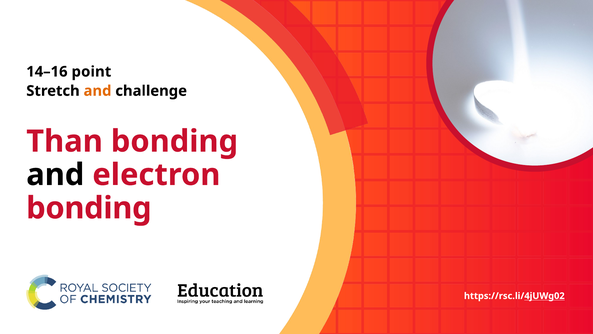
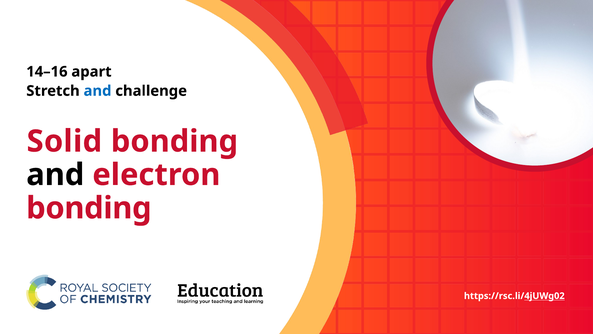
point: point -> apart (91, 72)
and colour: orange -> blue (98, 91)
Than: Than -> Solid (64, 141)
